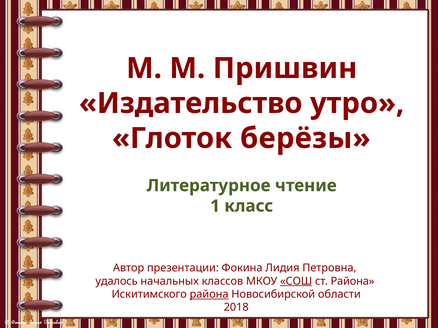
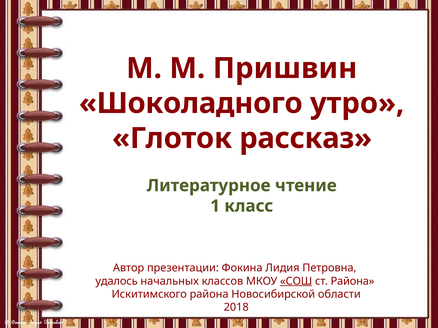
Издательство: Издательство -> Шоколадного (191, 103)
берёзы: берёзы -> рассказ (306, 139)
района underline: present -> none (209, 295)
